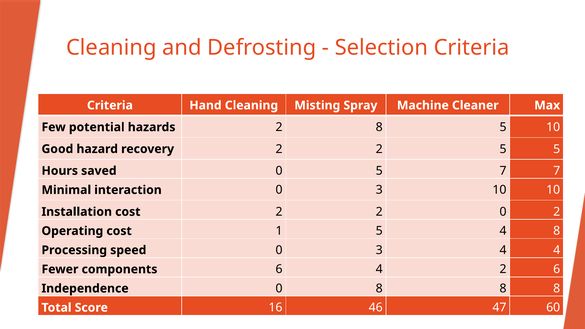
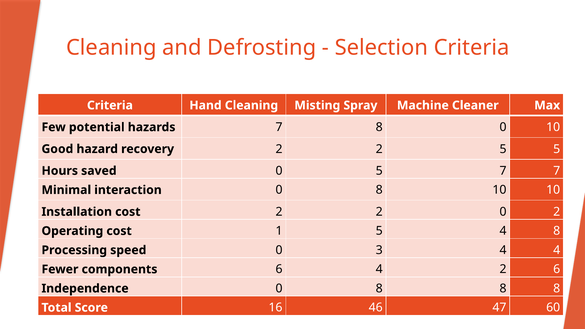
hazards 2: 2 -> 7 (279, 127)
8 5: 5 -> 0 (503, 127)
interaction 0 3: 3 -> 8 (379, 190)
